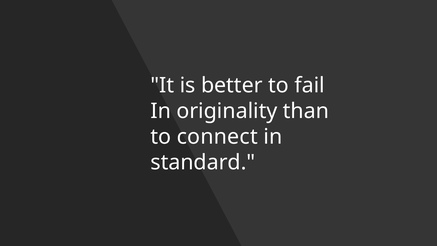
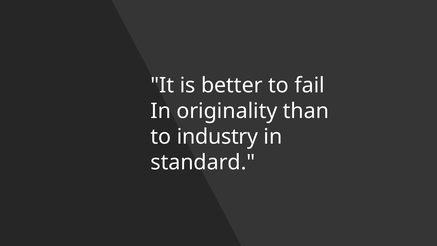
connect: connect -> industry (217, 137)
